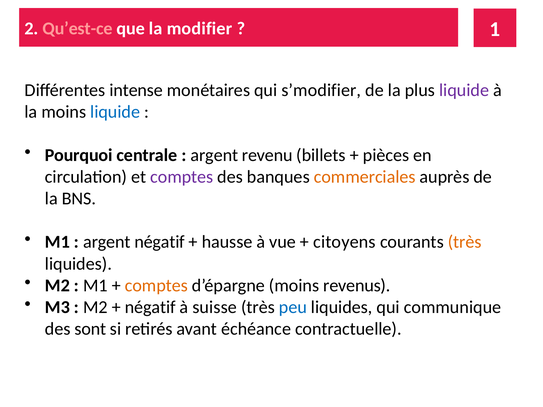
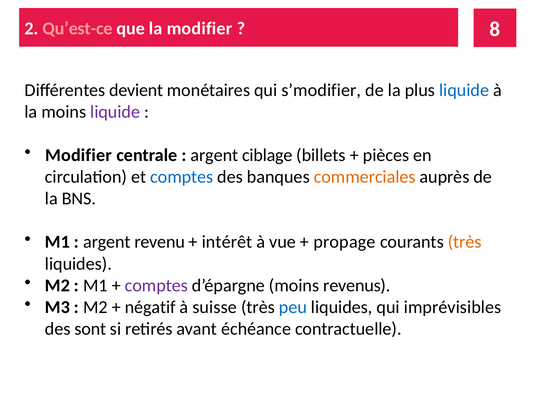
1: 1 -> 8 (495, 29)
intense: intense -> devient (136, 90)
liquide colour: purple -> blue (464, 90)
liquide colour: blue -> purple (115, 112)
Pourquoi: Pourquoi -> Modifier (79, 155)
revenu: revenu -> ciblage (267, 155)
comptes colour: purple -> blue (182, 177)
argent négatif: négatif -> revenu (160, 242)
hausse: hausse -> intérêt (227, 242)
citoyens: citoyens -> propage (344, 242)
comptes colour: orange -> purple (156, 286)
communique: communique -> imprévisibles (453, 307)
